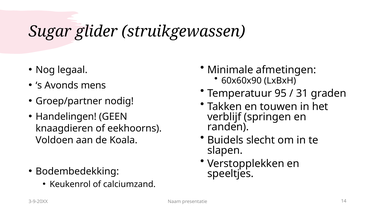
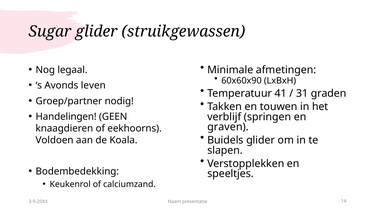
mens: mens -> leven (93, 85)
95: 95 -> 41 (281, 93)
randen: randen -> graven (228, 127)
Buidels slecht: slecht -> glider (261, 140)
